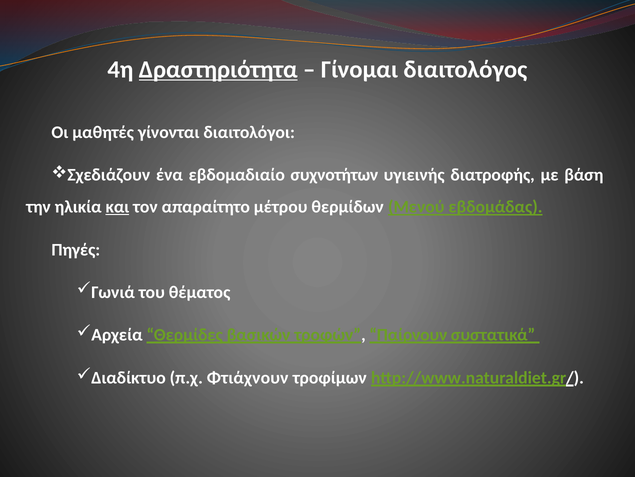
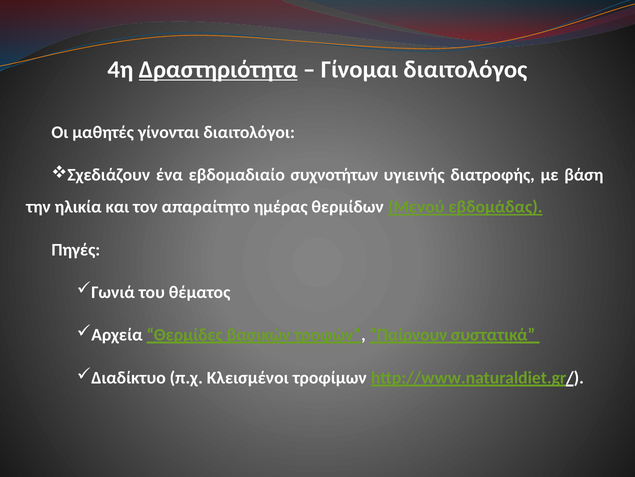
και underline: present -> none (117, 207)
μέτρου: μέτρου -> ημέρας (281, 207)
Φτιάχνουν: Φτιάχνουν -> Κλεισμένοι (248, 377)
